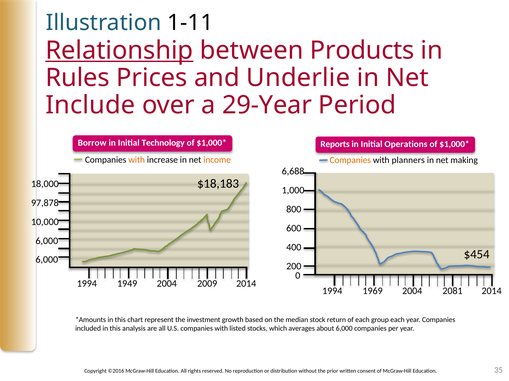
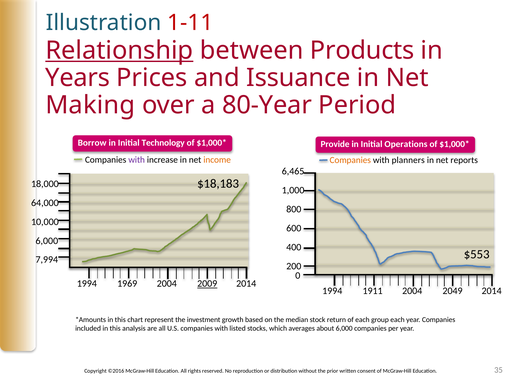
1-11 colour: black -> red (190, 23)
Rules: Rules -> Years (78, 78)
Underlie: Underlie -> Issuance (298, 78)
Include: Include -> Making (90, 105)
29-Year: 29-Year -> 80-Year (267, 105)
Reports: Reports -> Provide (335, 144)
with colour: orange -> purple (137, 160)
making: making -> reports (464, 161)
6,688: 6,688 -> 6,465 (293, 172)
97,878: 97,878 -> 64,000 (45, 203)
$454: $454 -> $553 (477, 255)
6,000: 6,000 -> 7,994 (47, 260)
1949: 1949 -> 1969 (127, 284)
2009 underline: none -> present (207, 284)
1969: 1969 -> 1911 (373, 291)
2081: 2081 -> 2049 (453, 292)
